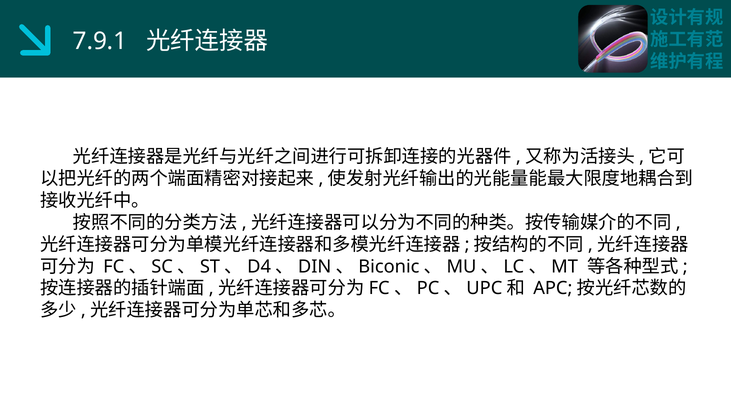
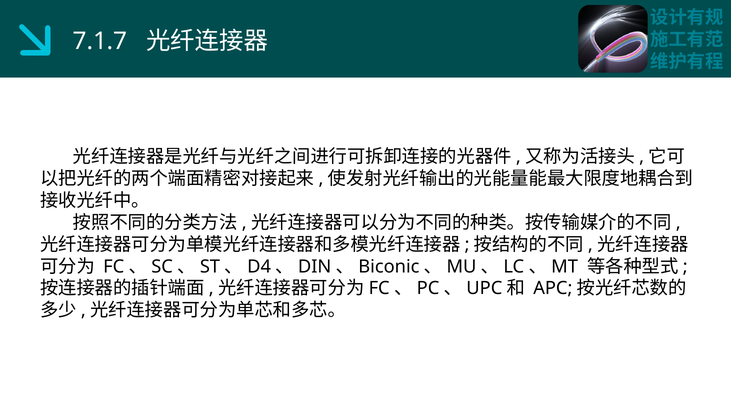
7.9.1: 7.9.1 -> 7.1.7 (100, 41)
